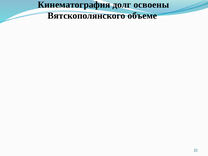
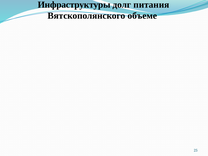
Кинематография: Кинематография -> Инфраструктуры (74, 5)
освоены: освоены -> питания (151, 5)
